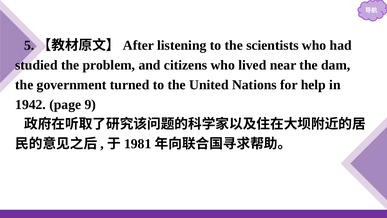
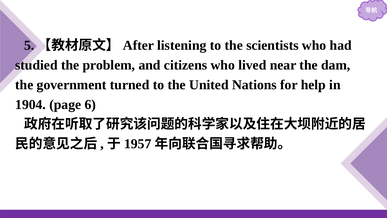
1942: 1942 -> 1904 (31, 104)
9: 9 -> 6 (90, 104)
1981: 1981 -> 1957 (138, 144)
